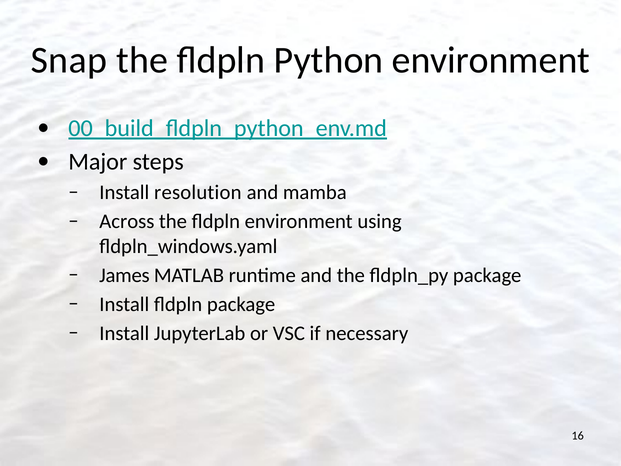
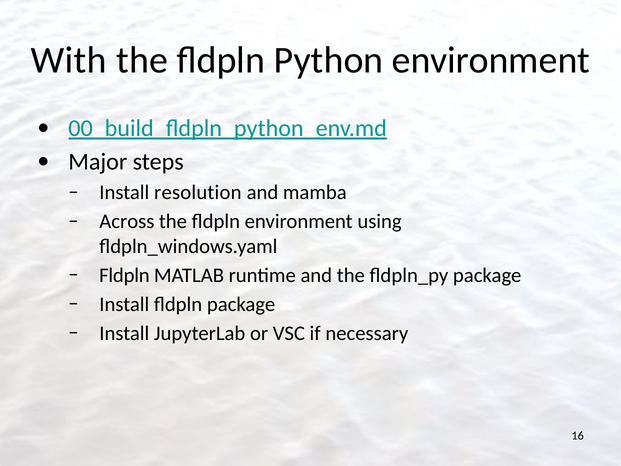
Snap: Snap -> With (69, 60)
James: James -> Fldpln (124, 275)
